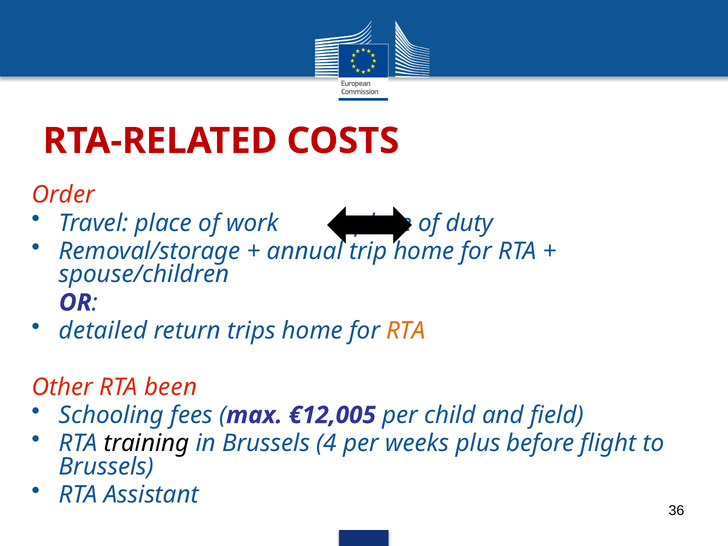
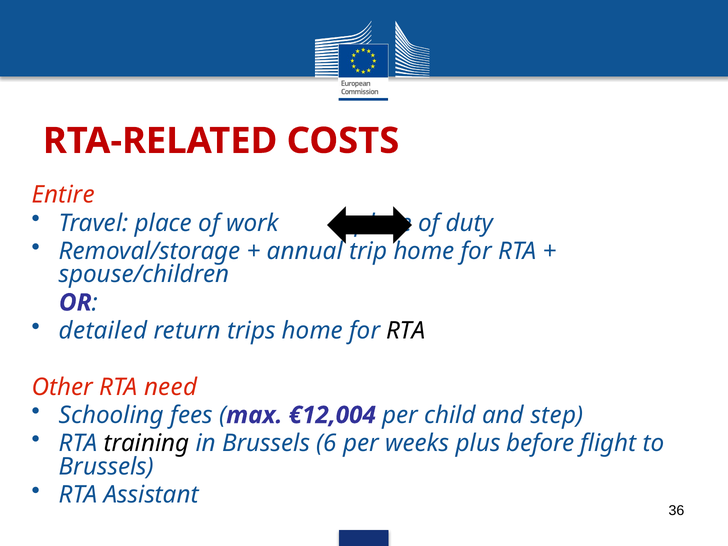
Order: Order -> Entire (63, 195)
RTA colour: orange -> black (406, 331)
been: been -> need (171, 387)
€12,005: €12,005 -> €12,004 (332, 415)
field: field -> step (557, 415)
4: 4 -> 6 (327, 443)
